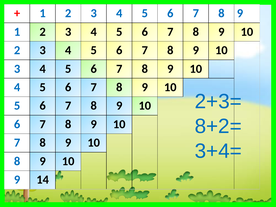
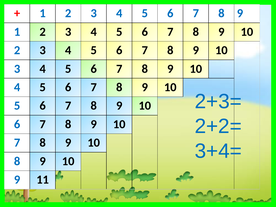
8+2=: 8+2= -> 2+2= (218, 126)
14: 14 -> 11 (43, 180)
